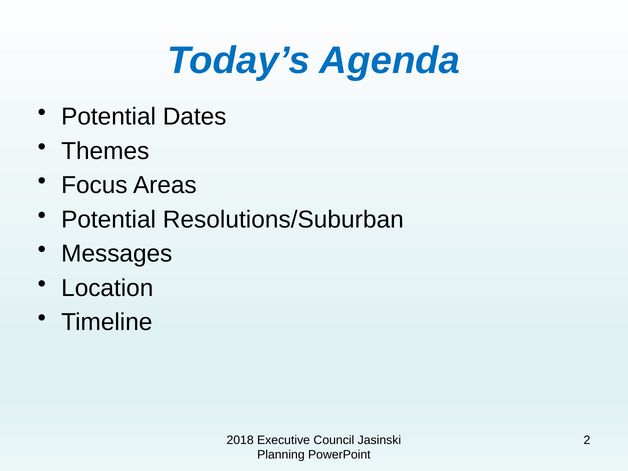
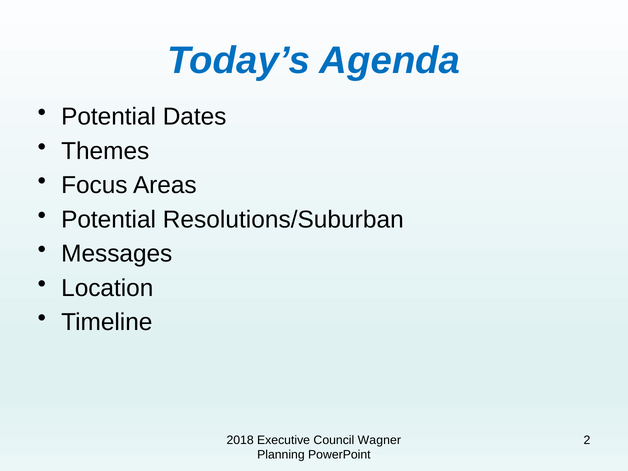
Jasinski: Jasinski -> Wagner (379, 440)
